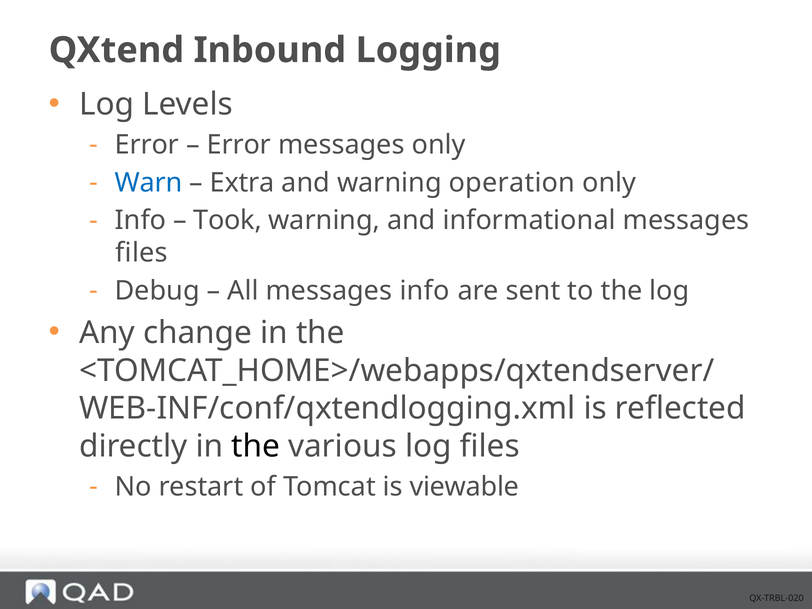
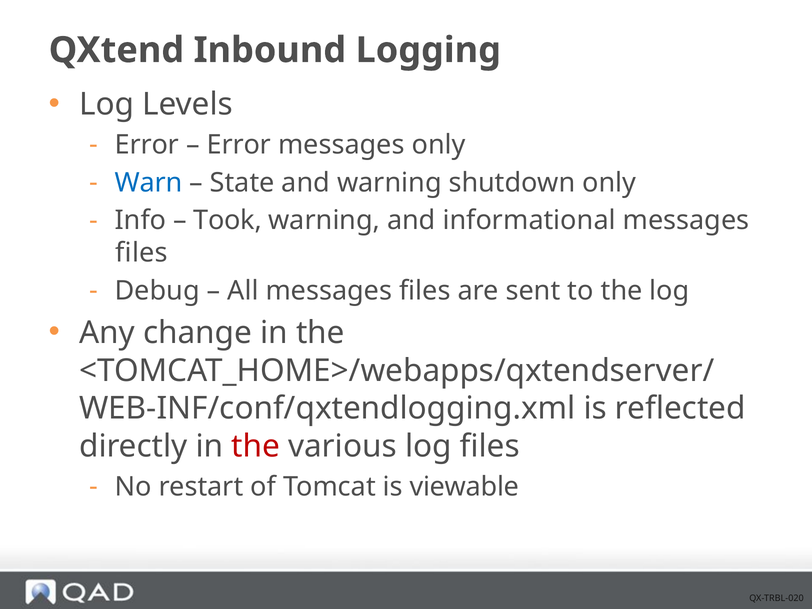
Extra: Extra -> State (242, 183)
operation: operation -> shutdown (512, 183)
All messages info: info -> files (425, 291)
the colour: black -> red (256, 446)
